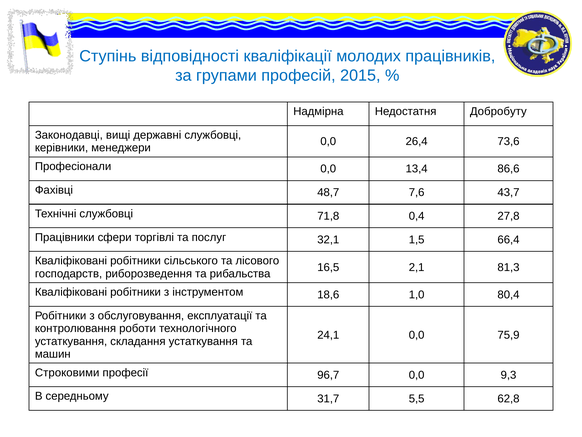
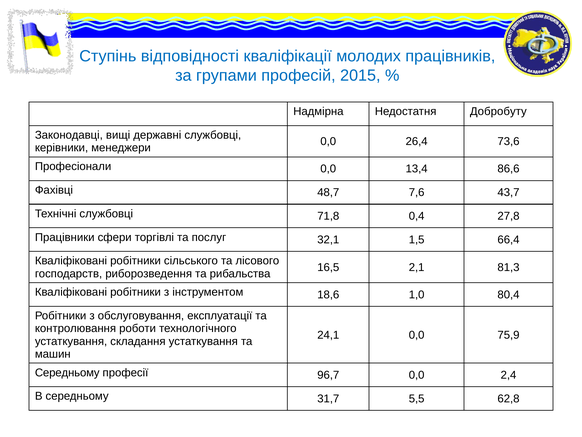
Строковими: Строковими -> Середньому (67, 372)
9,3: 9,3 -> 2,4 (509, 375)
